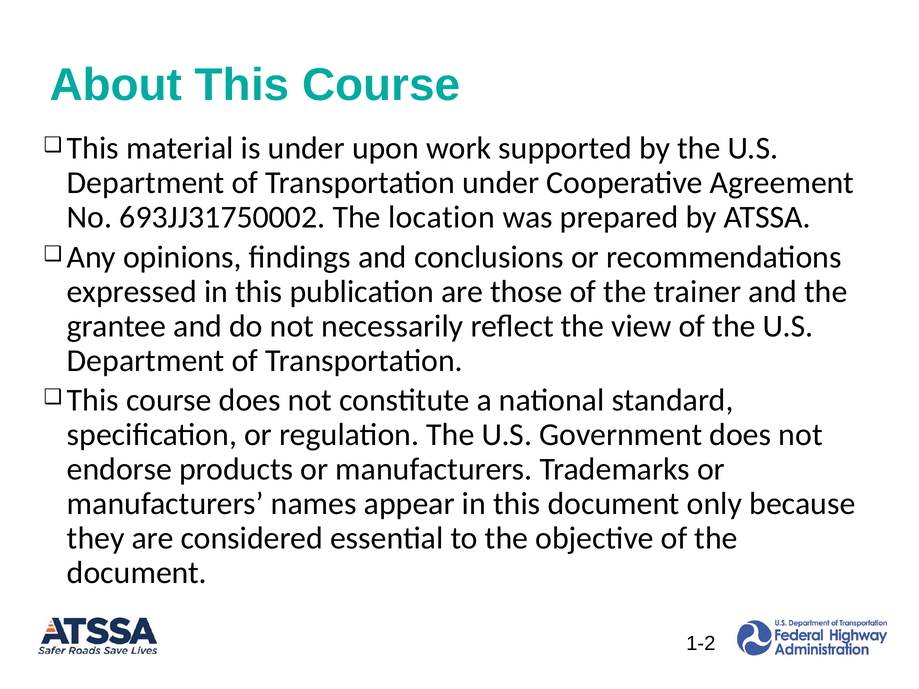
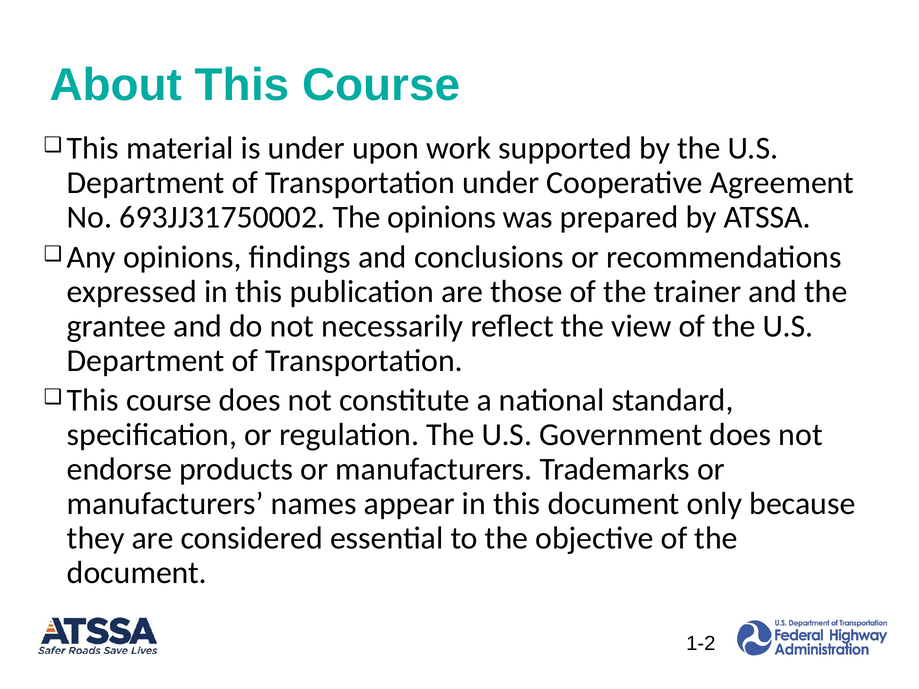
The location: location -> opinions (442, 217)
